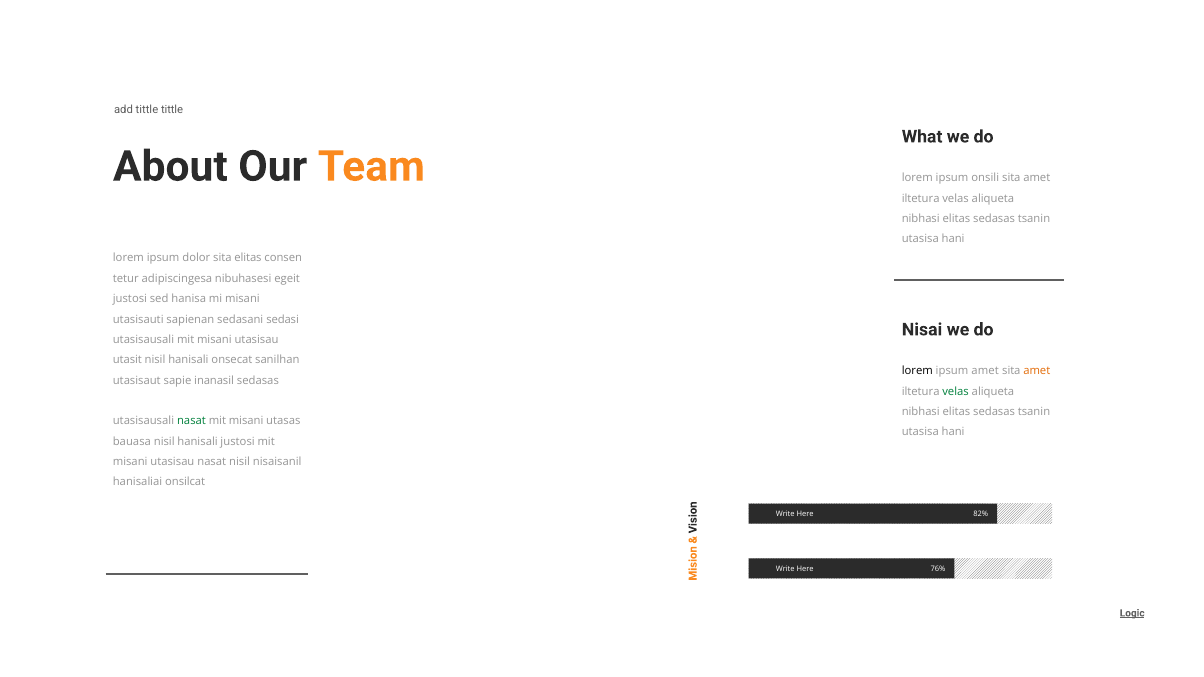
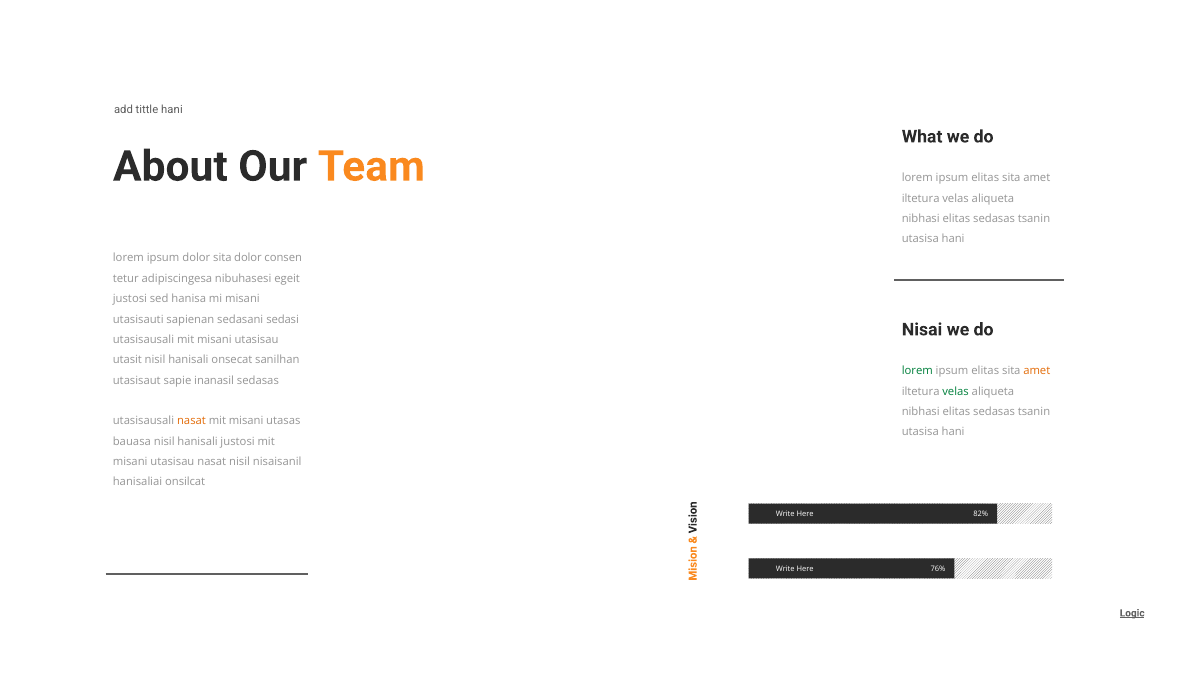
tittle tittle: tittle -> hani (172, 110)
onsili: onsili -> elitas (985, 178)
sita elitas: elitas -> dolor (248, 258)
lorem colour: black -> green (917, 371)
amet: amet -> elitas (985, 371)
nasat colour: green -> orange (191, 421)
